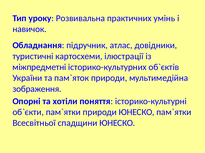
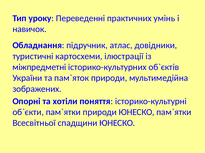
Розвивальна: Розвивальна -> Переведенні (81, 18)
зображення: зображення -> зображених (37, 89)
